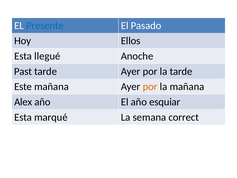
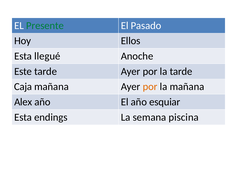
Presente colour: blue -> green (45, 26)
Past: Past -> Este (23, 71)
Este: Este -> Caja (23, 87)
marqué: marqué -> endings (51, 117)
correct: correct -> piscina (184, 117)
